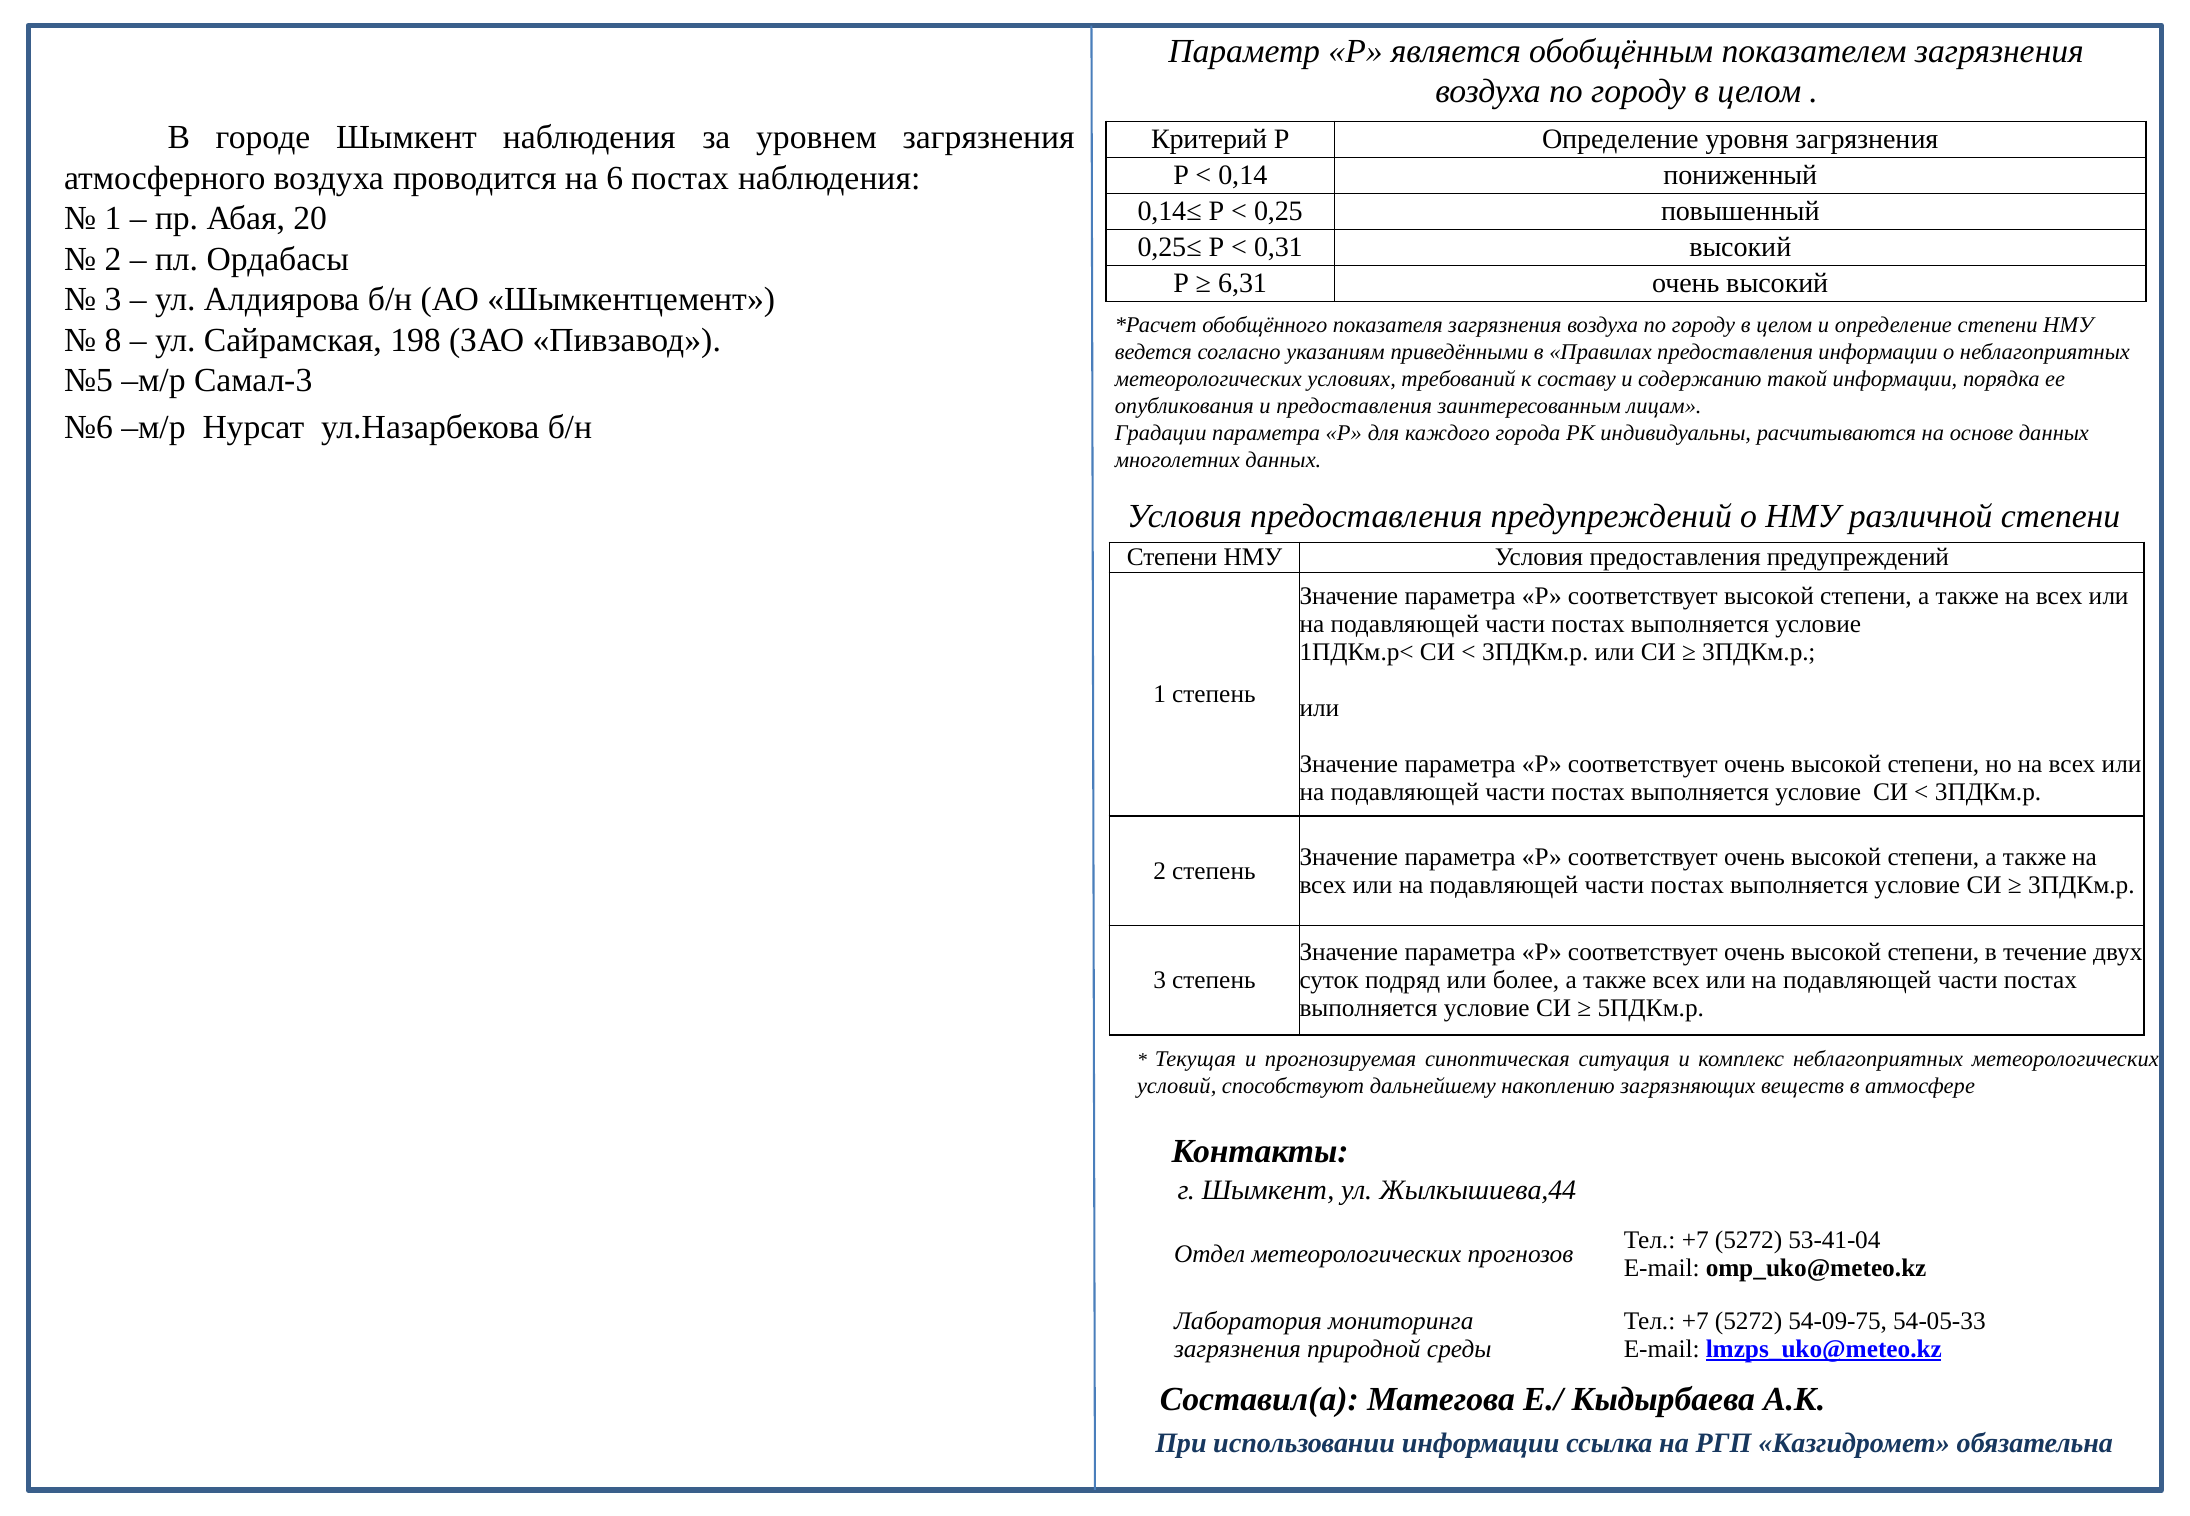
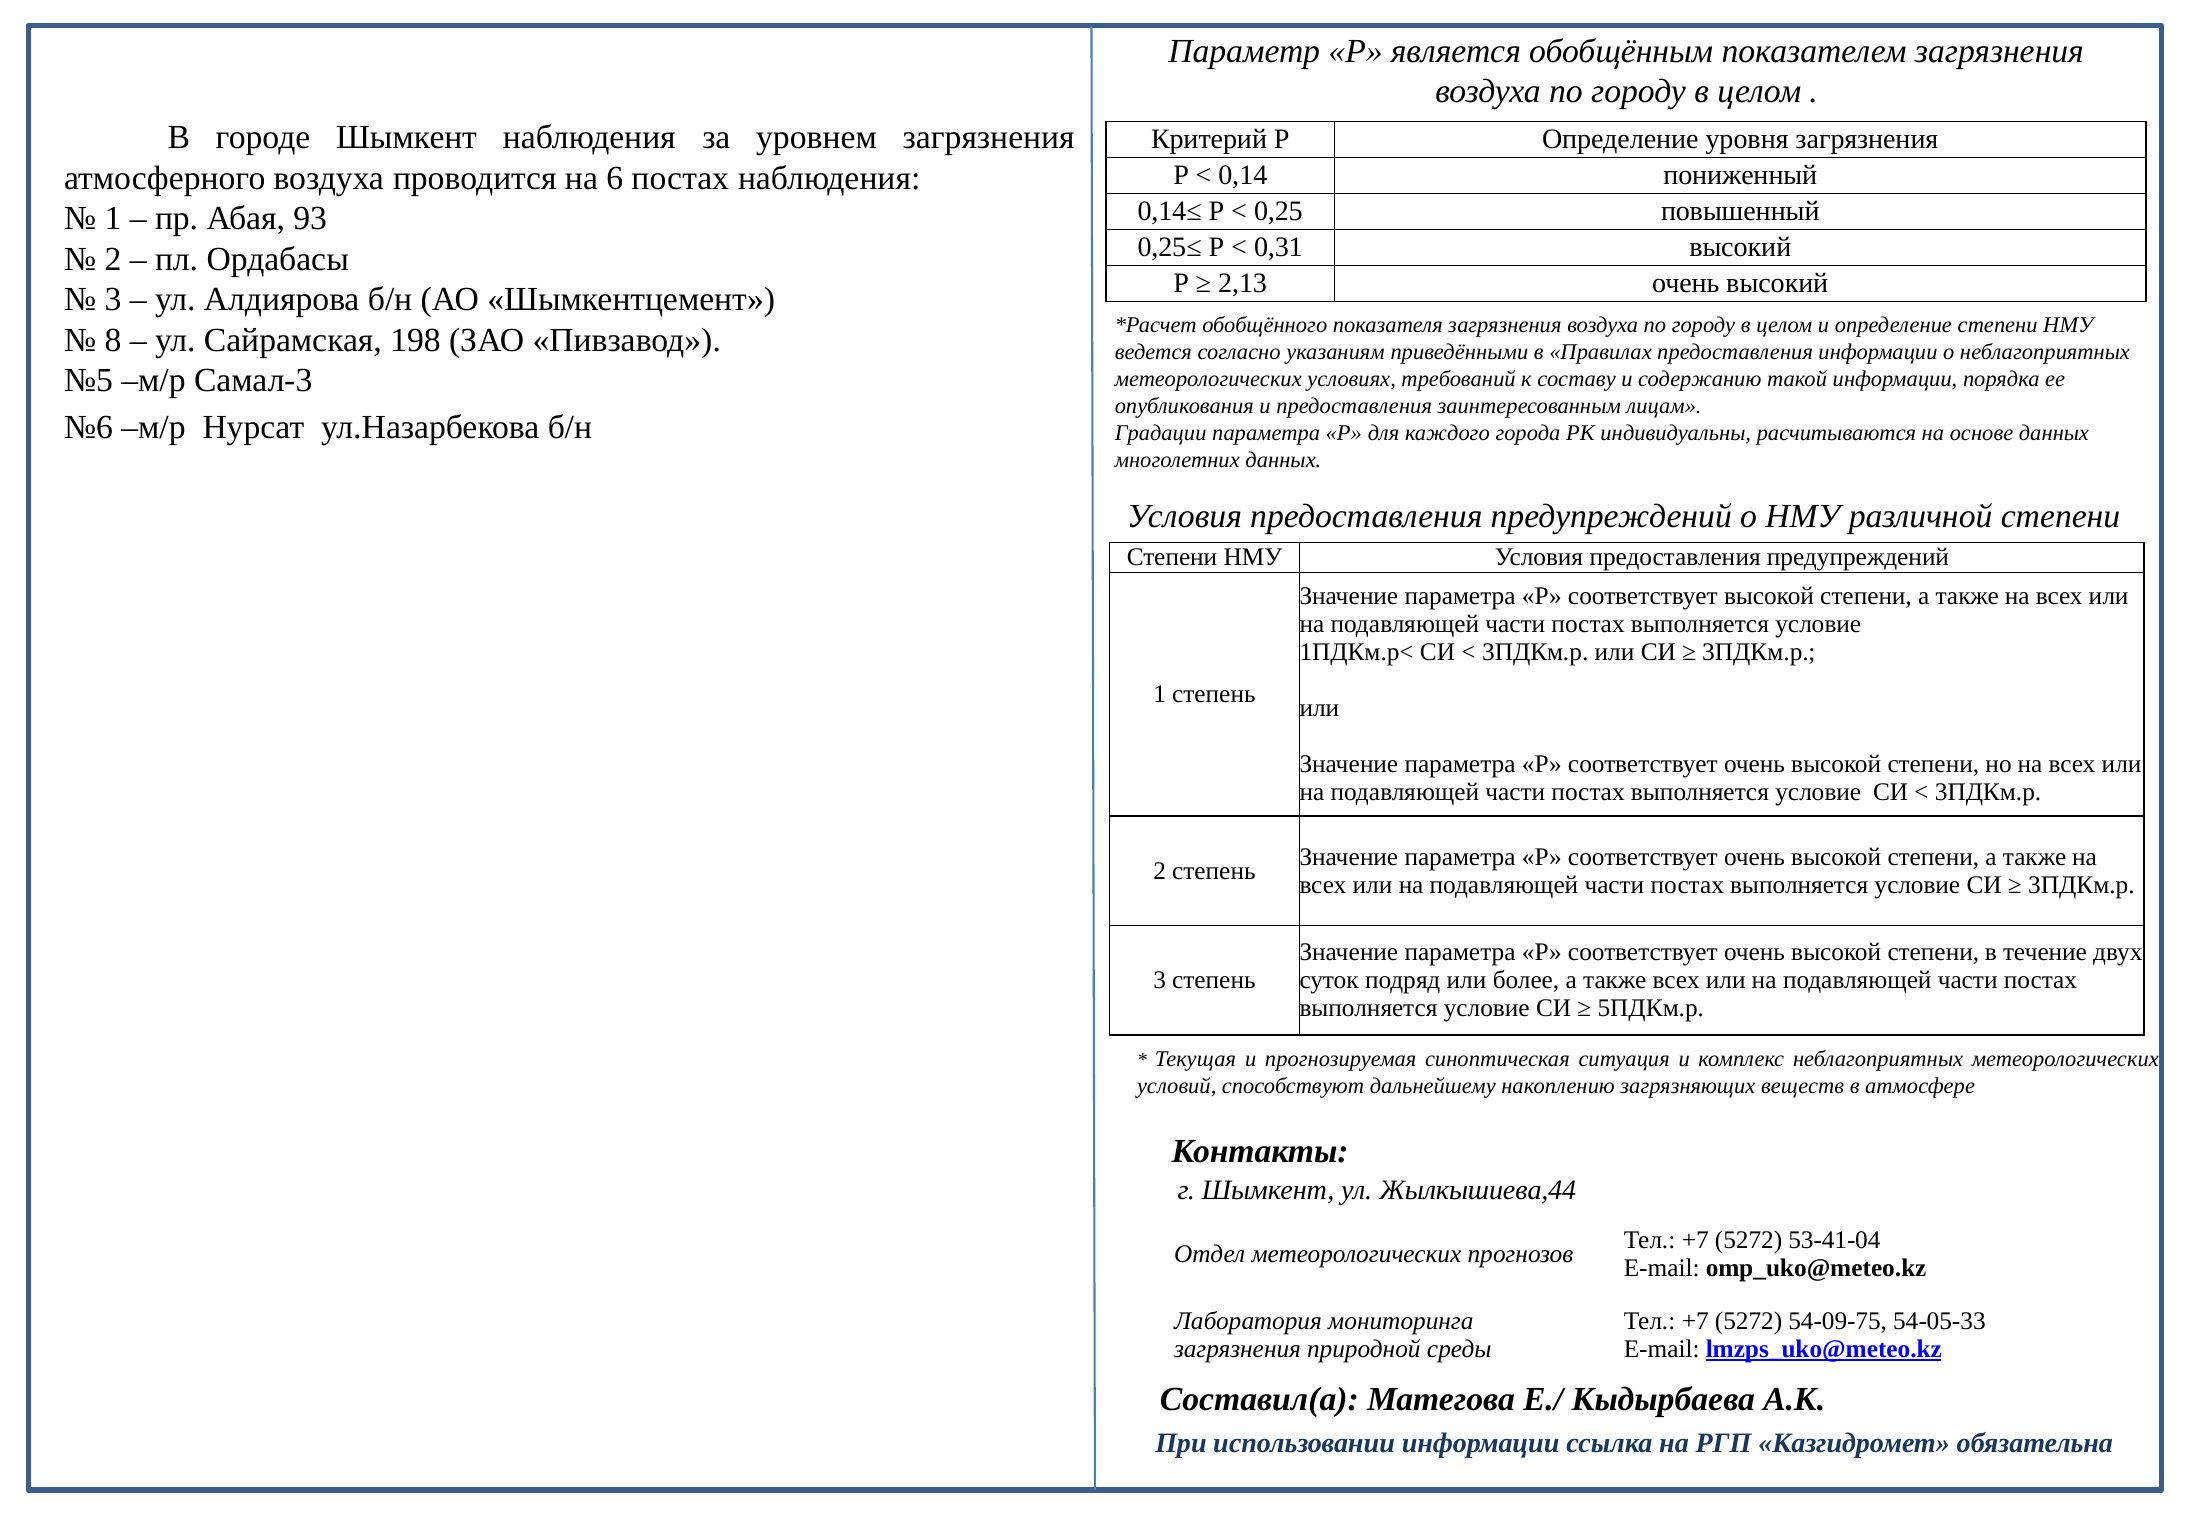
20: 20 -> 93 (310, 219)
6,31: 6,31 -> 2,13 (1243, 284)
